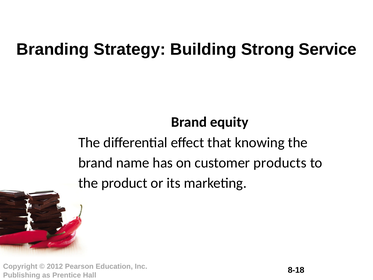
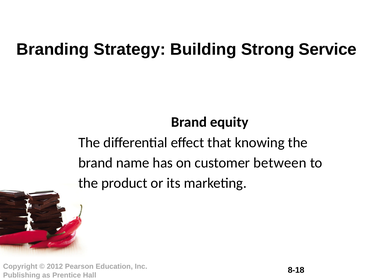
products: products -> between (280, 163)
